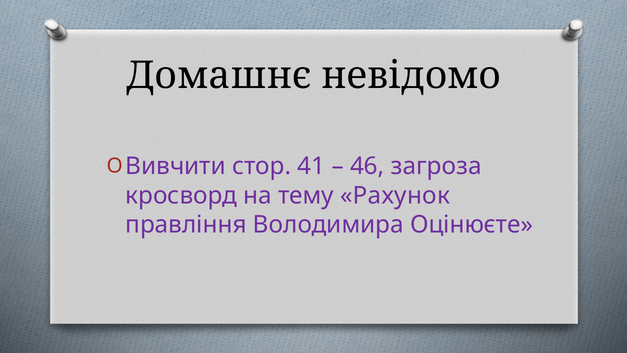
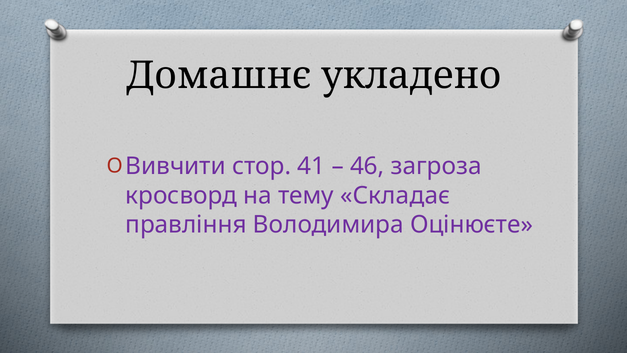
невідомо: невідомо -> укладено (411, 76)
Рахунок: Рахунок -> Складає (395, 195)
